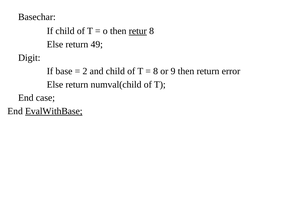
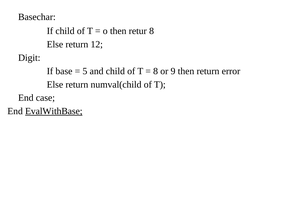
retur underline: present -> none (138, 31)
49: 49 -> 12 (97, 44)
2: 2 -> 5 (85, 71)
